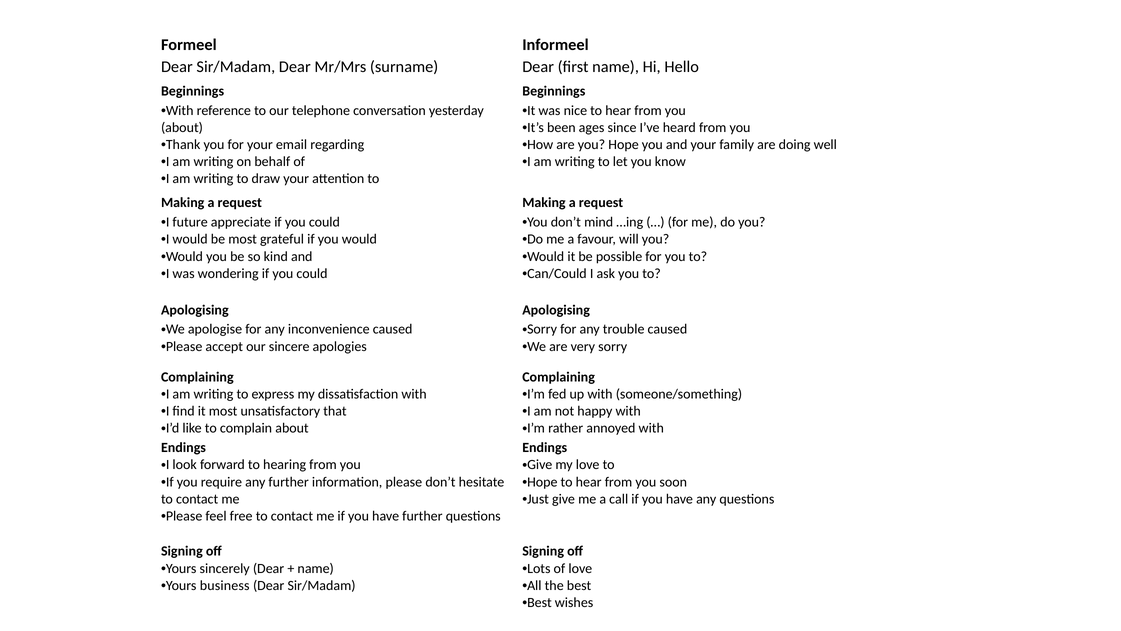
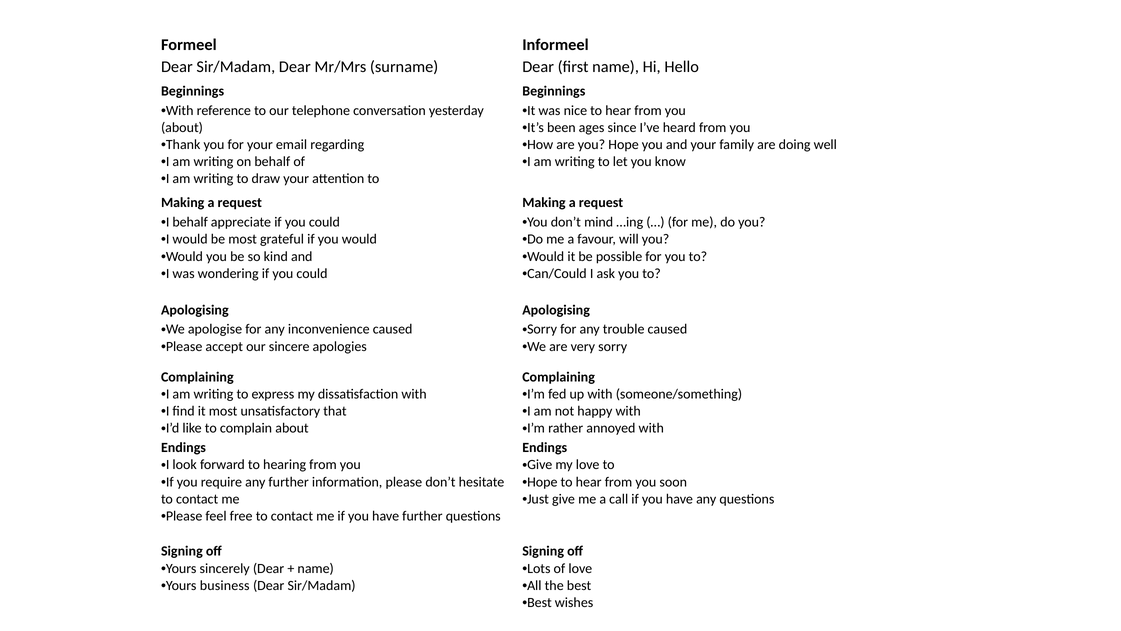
I future: future -> behalf (190, 222)
